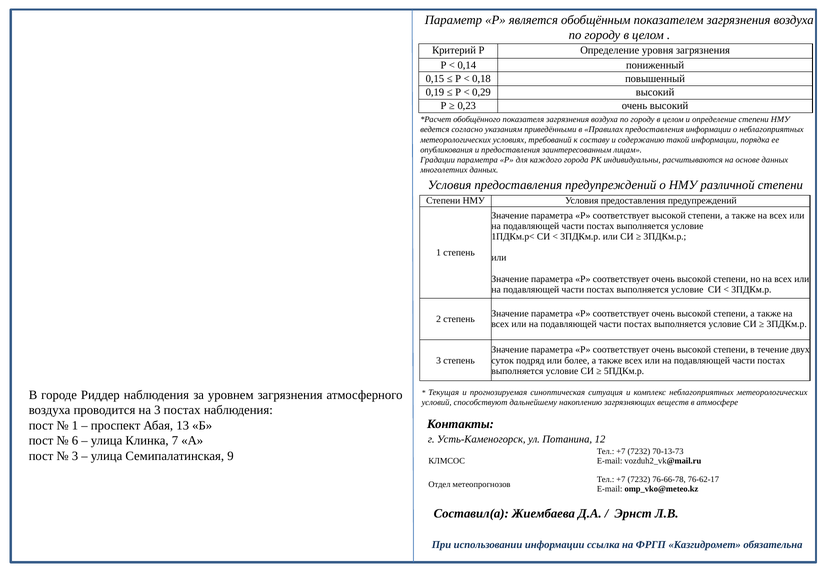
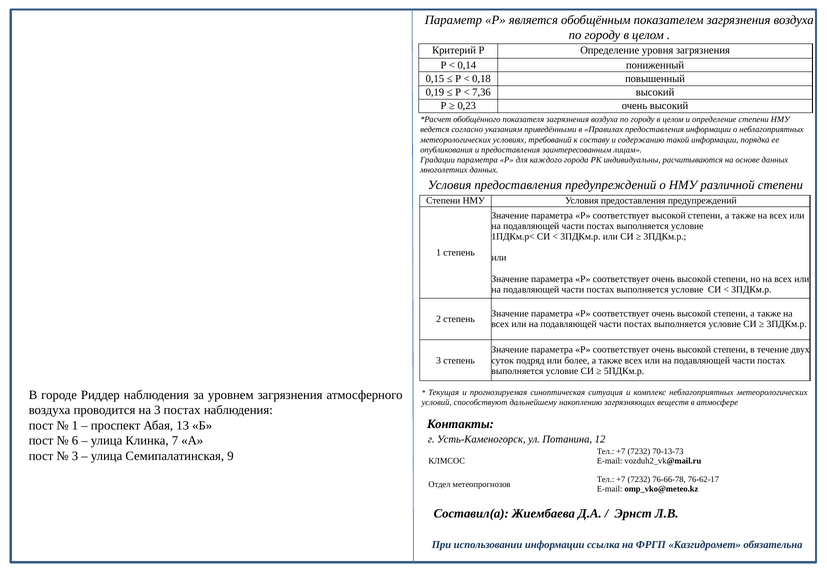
0,29: 0,29 -> 7,36 (482, 92)
